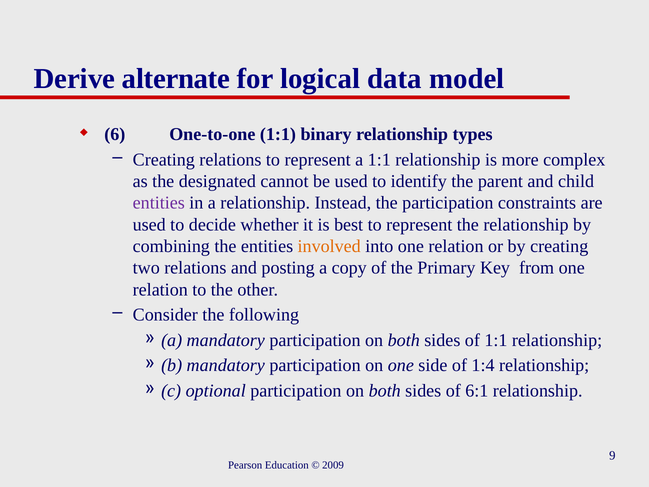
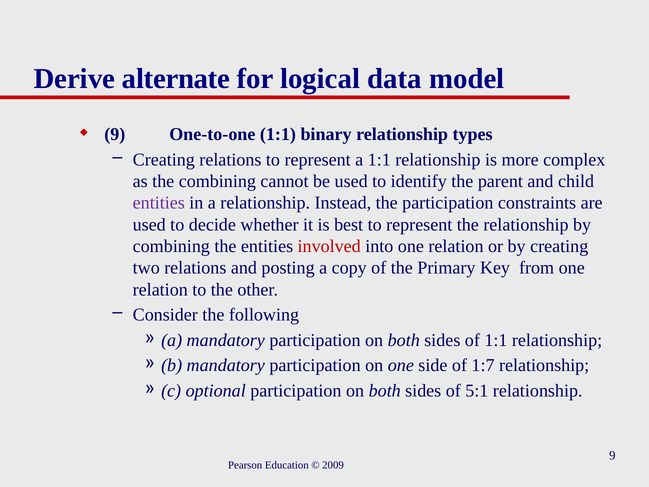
6: 6 -> 9 (115, 134)
the designated: designated -> combining (217, 181)
involved colour: orange -> red (329, 246)
1:4: 1:4 -> 1:7 (483, 365)
6:1: 6:1 -> 5:1 (477, 390)
